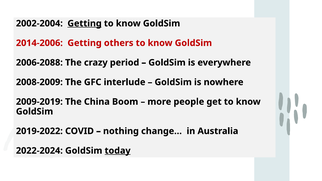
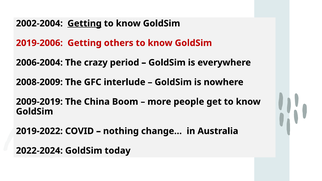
2014-2006: 2014-2006 -> 2019-2006 (39, 43)
2006-2088: 2006-2088 -> 2006-2004 (39, 63)
today underline: present -> none (118, 151)
